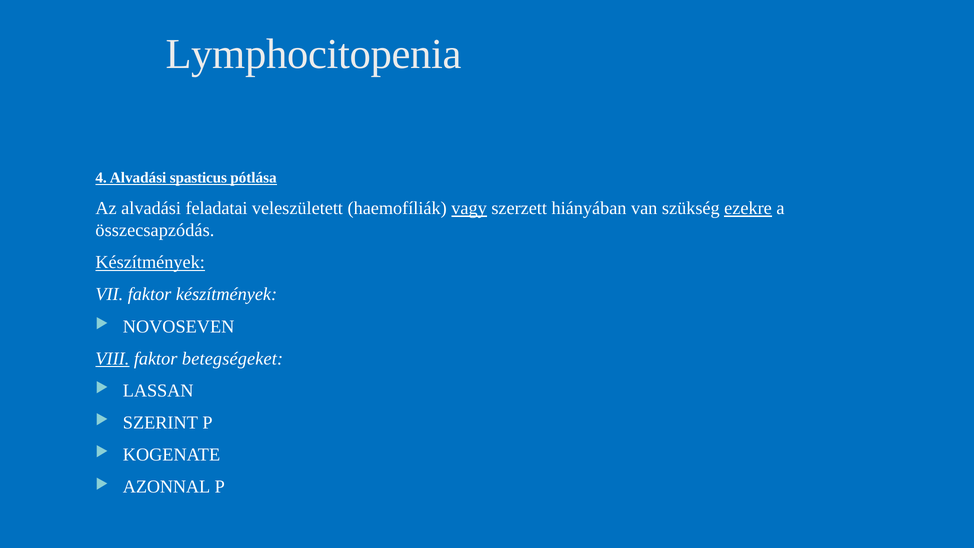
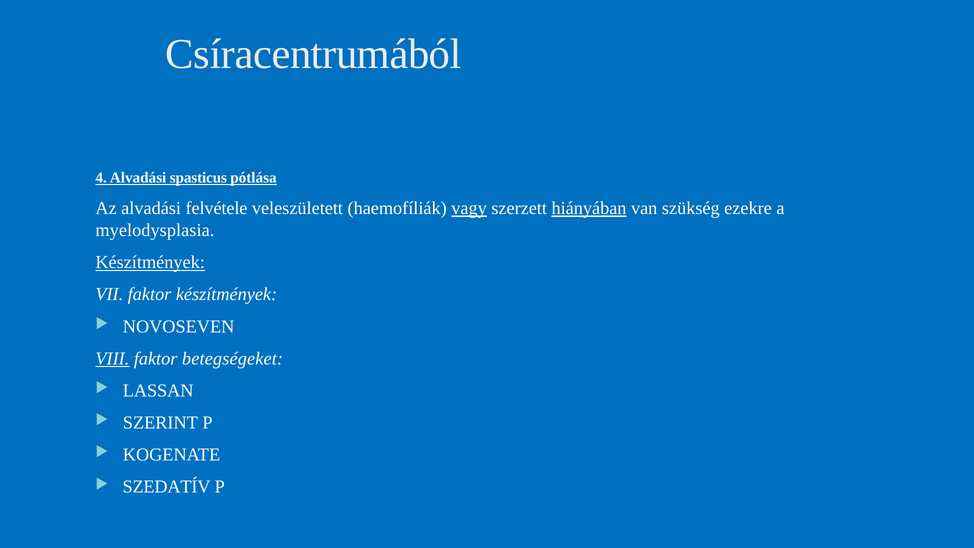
Lymphocitopenia: Lymphocitopenia -> Csíracentrumából (314, 54)
feladatai: feladatai -> felvétele (217, 208)
hiányában underline: none -> present (589, 208)
ezekre underline: present -> none (748, 208)
összecsapzódás: összecsapzódás -> myelodysplasia (155, 230)
AZONNAL: AZONNAL -> SZEDATÍV (167, 487)
